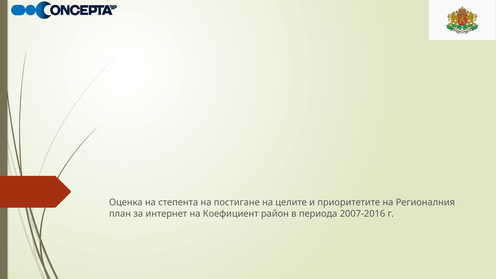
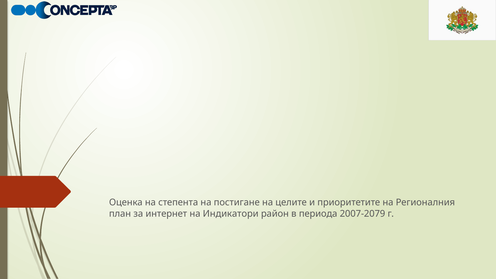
Коефициент: Коефициент -> Индикатори (231, 214)
2007-2016: 2007-2016 -> 2007-2079 (362, 214)
